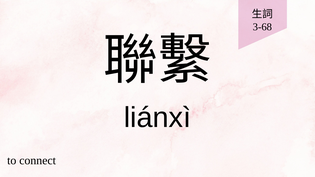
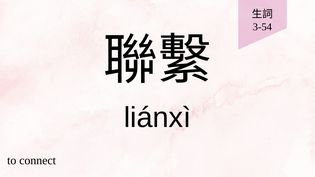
3-68: 3-68 -> 3-54 (262, 27)
